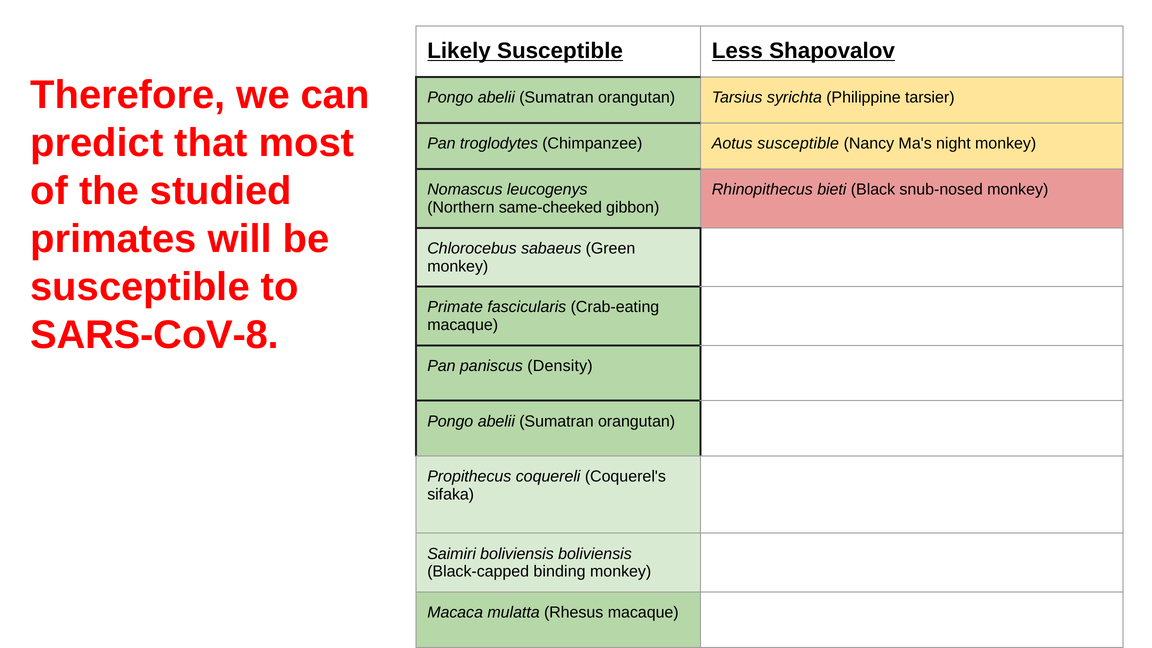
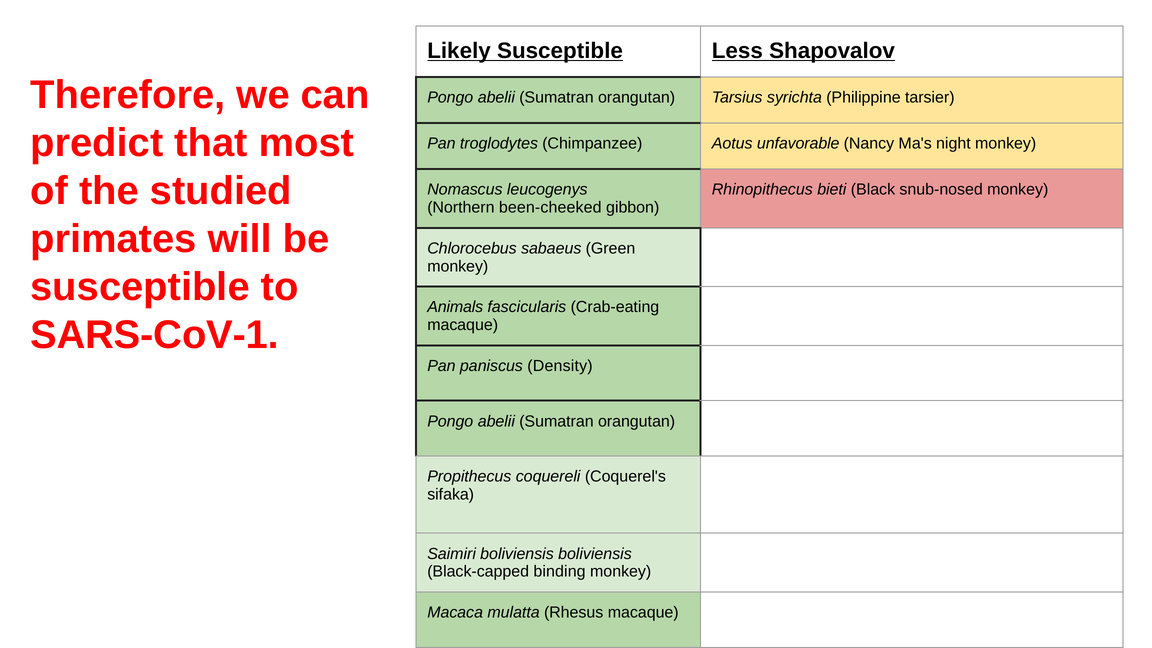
Aotus susceptible: susceptible -> unfavorable (798, 144)
same-cheeked: same-cheeked -> been-cheeked (550, 207)
Primate: Primate -> Animals (455, 307)
SARS-CoV-8: SARS-CoV-8 -> SARS-CoV-1 (155, 335)
